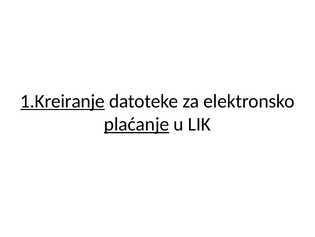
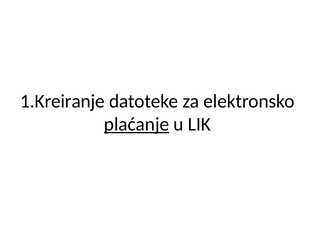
1.Kreiranje underline: present -> none (62, 101)
